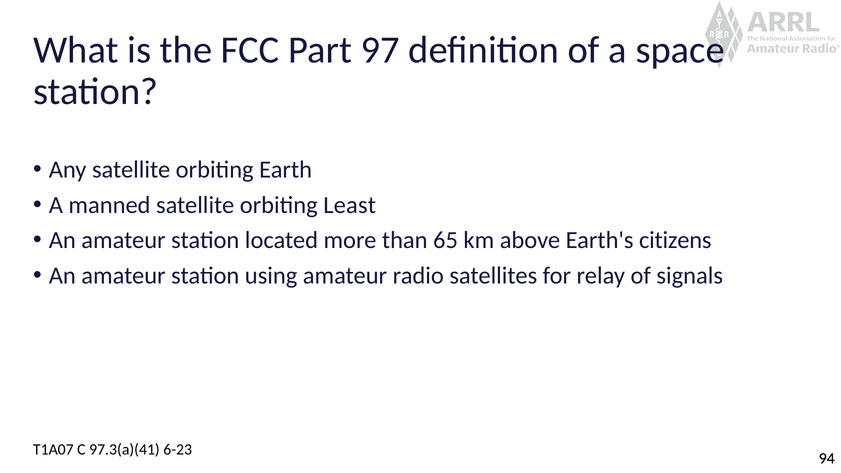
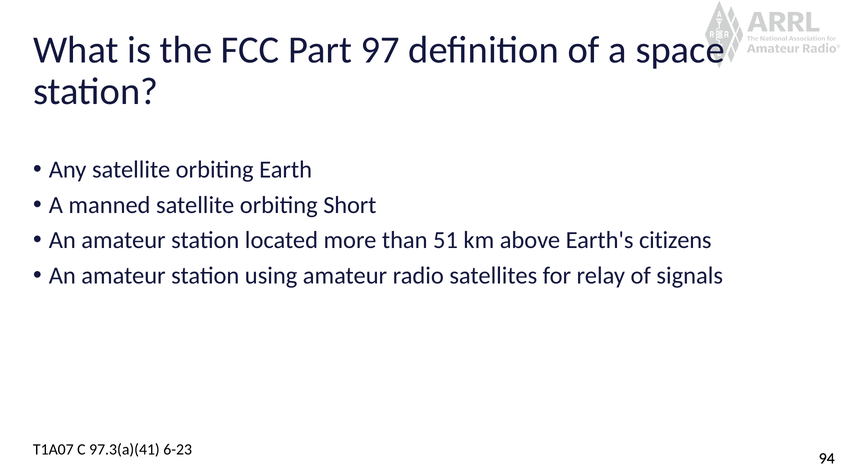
Least: Least -> Short (350, 205)
65: 65 -> 51 (446, 240)
